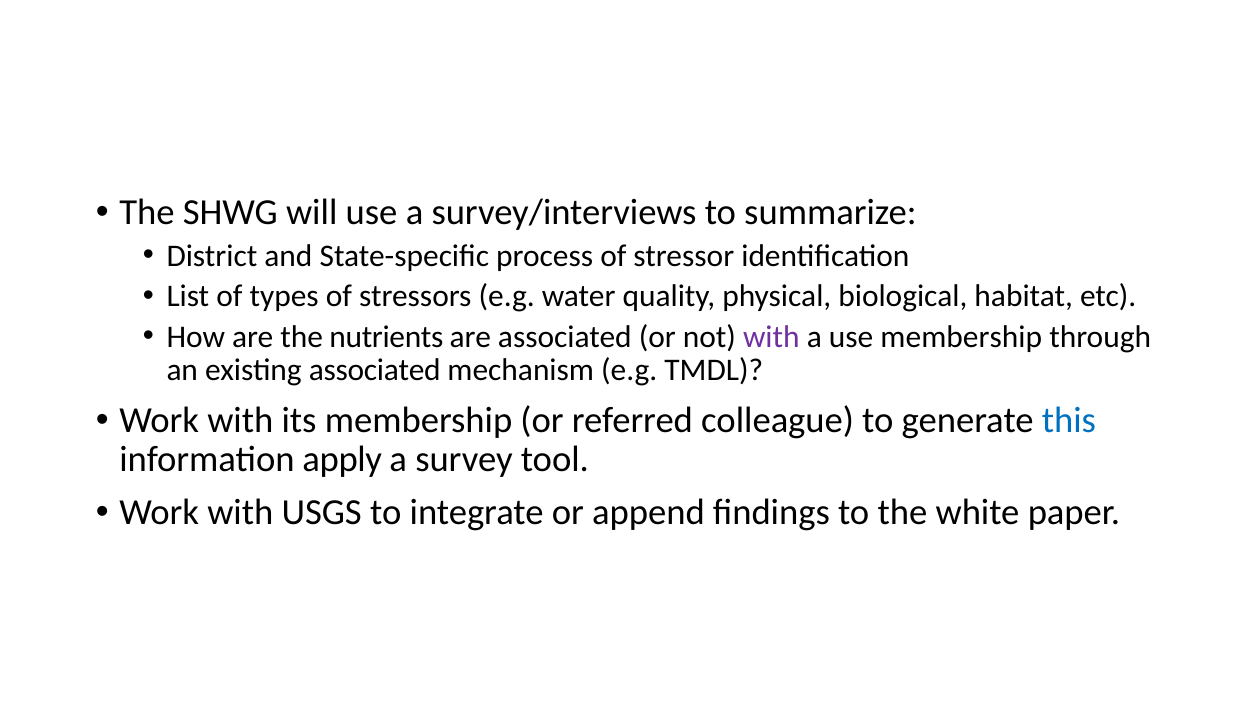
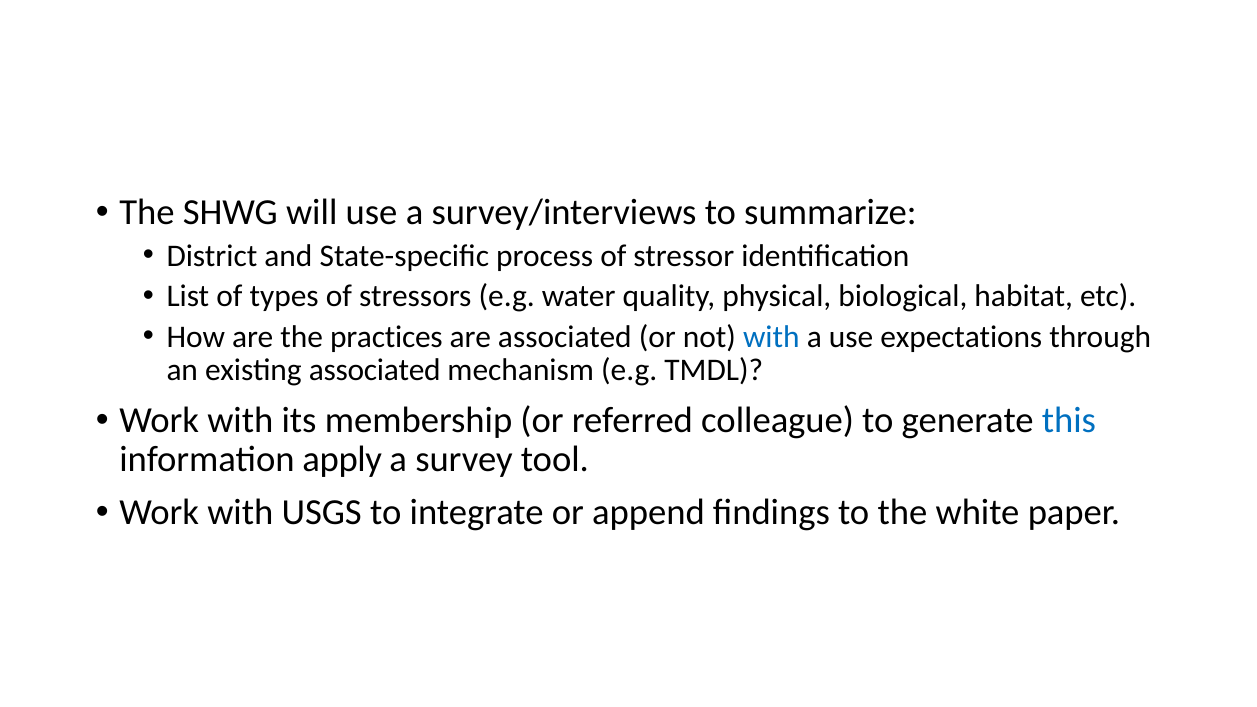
nutrients: nutrients -> practices (386, 337)
with colour: purple -> blue (771, 337)
use membership: membership -> expectations (961, 337)
